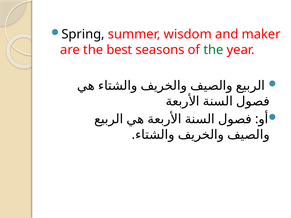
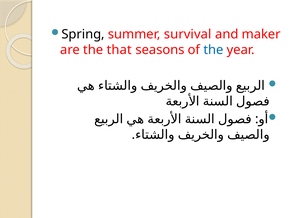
wisdom: wisdom -> survival (188, 34)
best: best -> that (119, 50)
the colour: green -> blue (213, 50)
